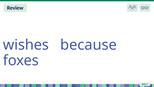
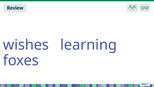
because: because -> learning (89, 45)
